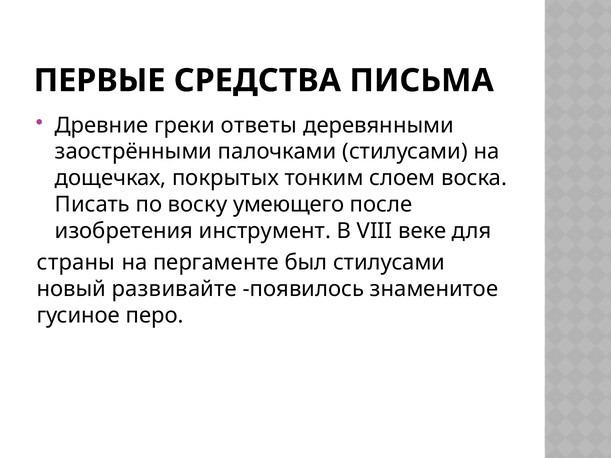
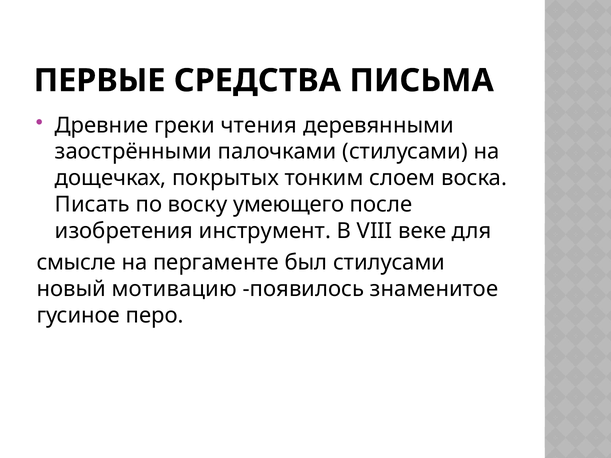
ответы: ответы -> чтения (259, 125)
страны: страны -> смысле (76, 263)
развивайте: развивайте -> мотивацию (174, 289)
